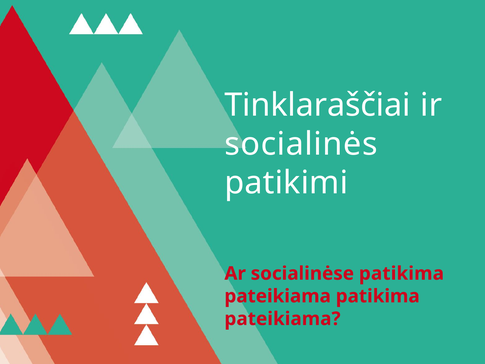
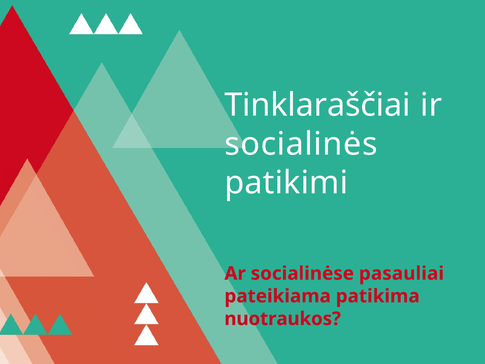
socialinėse patikima: patikima -> pasauliai (401, 273)
pateikiama: pateikiama -> nuotraukos (283, 319)
